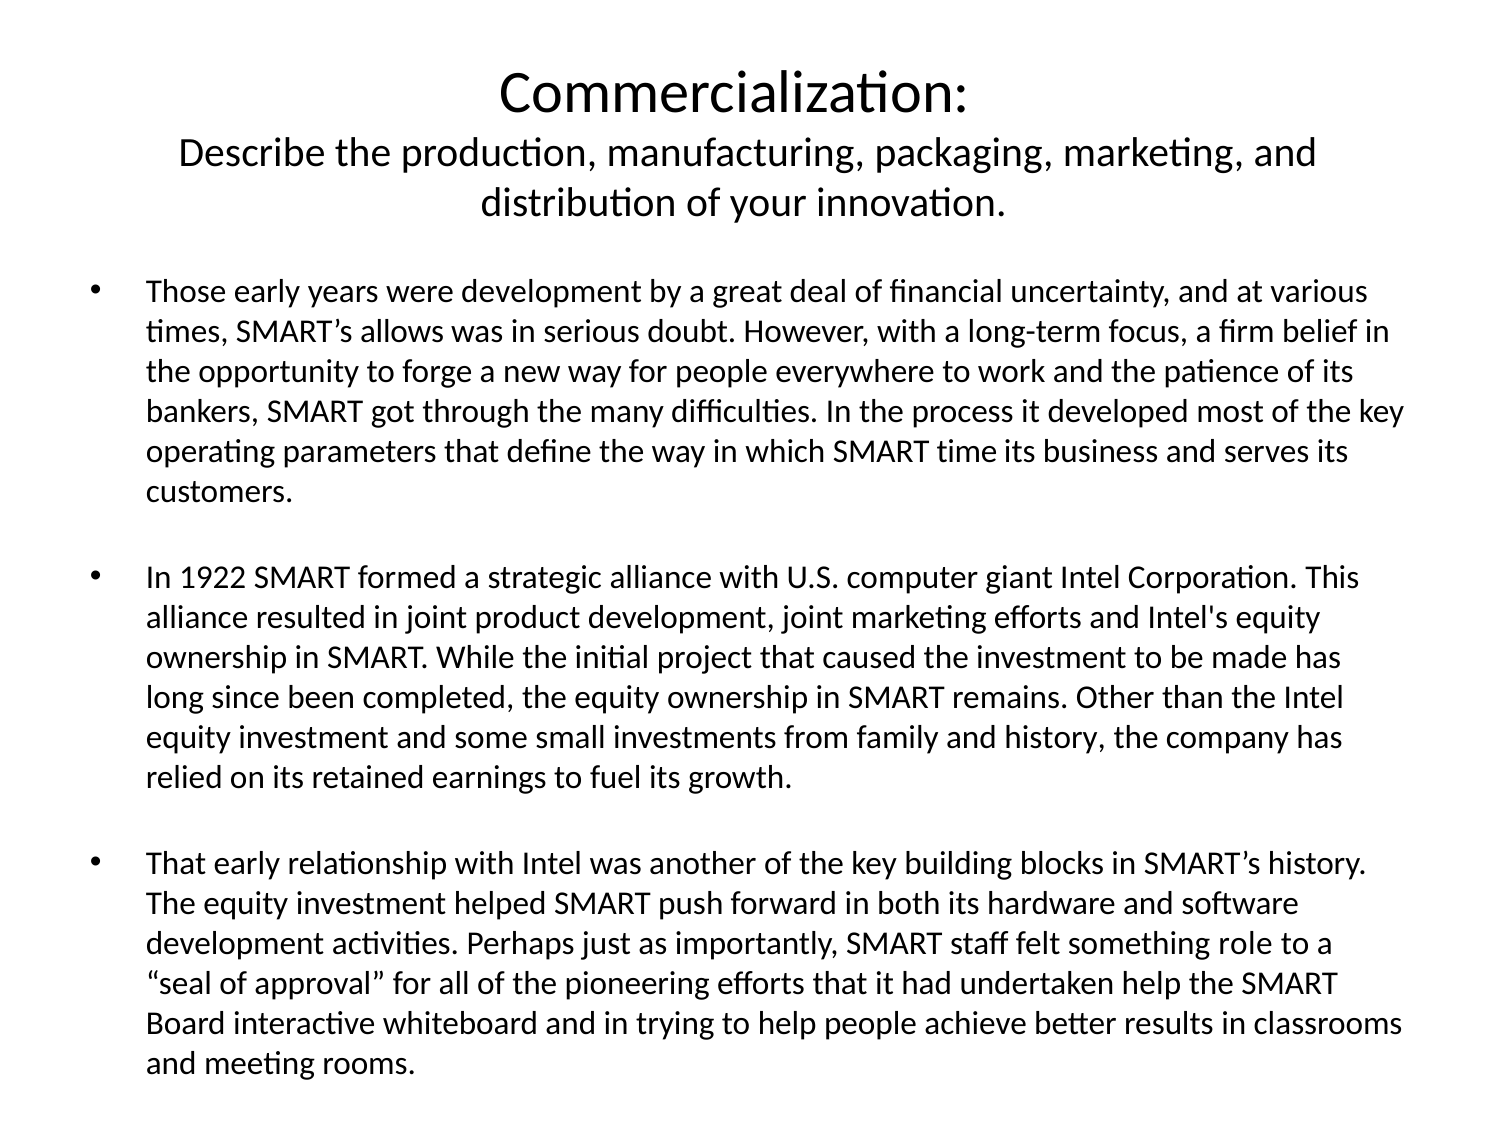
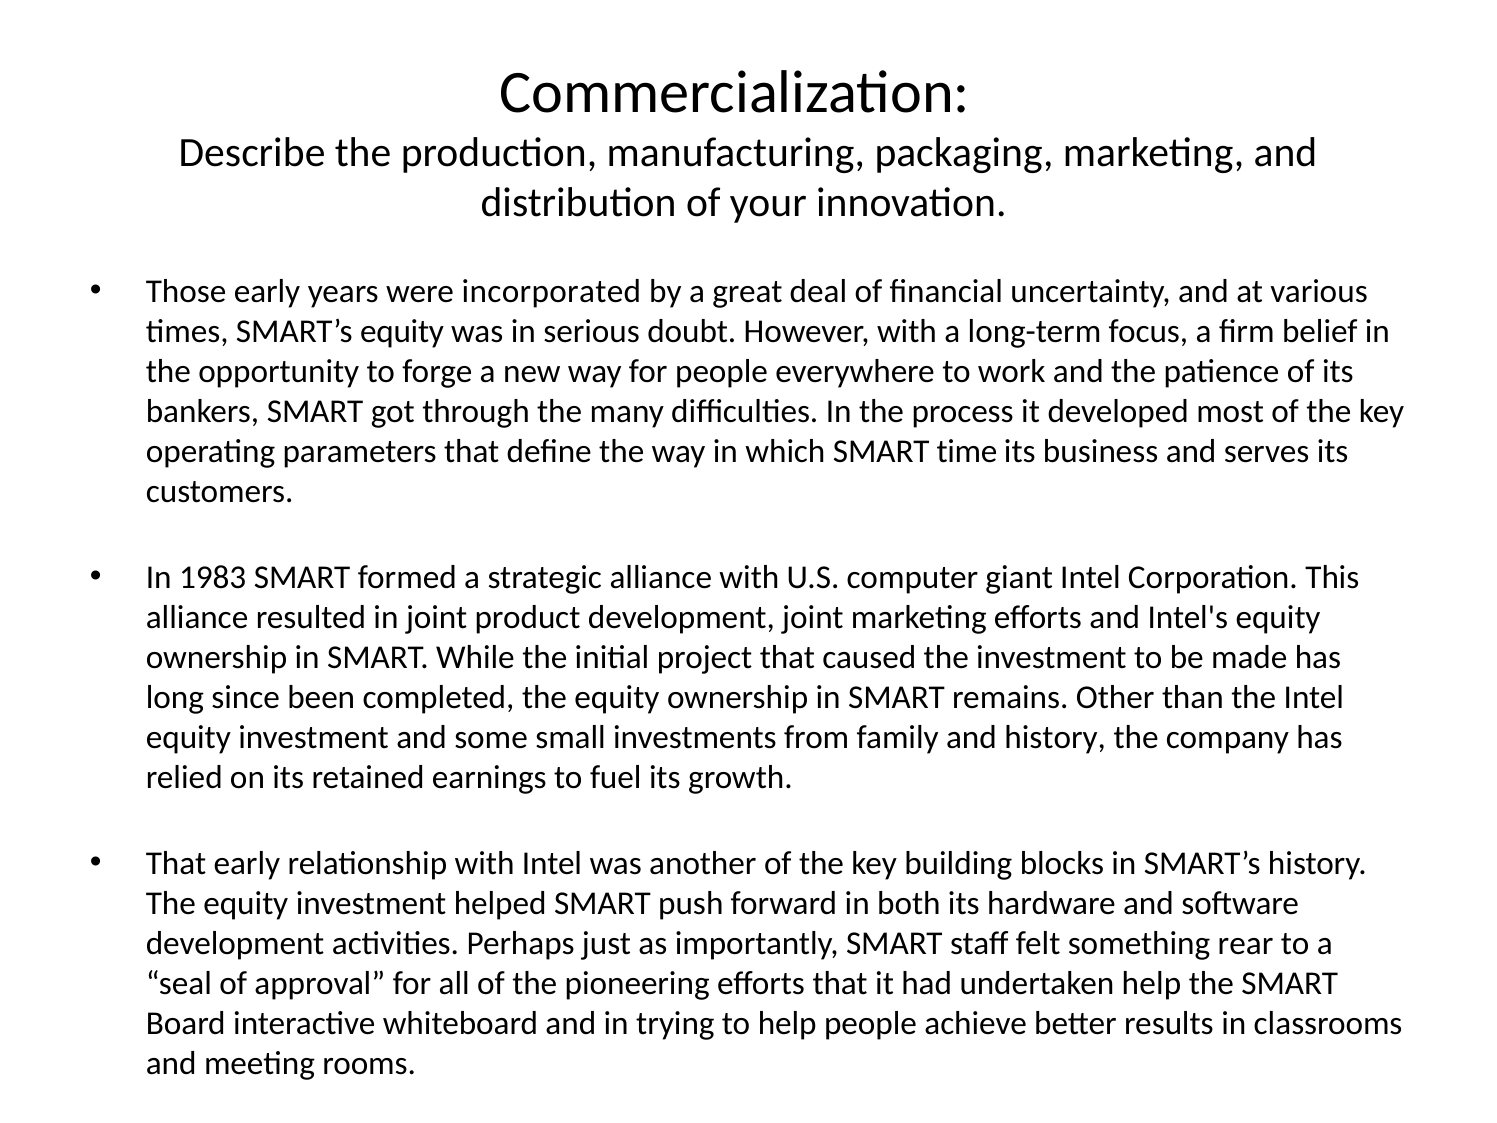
were development: development -> incorporated (551, 292)
SMART’s allows: allows -> equity (402, 332)
1922: 1922 -> 1983 (213, 578)
role: role -> rear (1246, 943)
